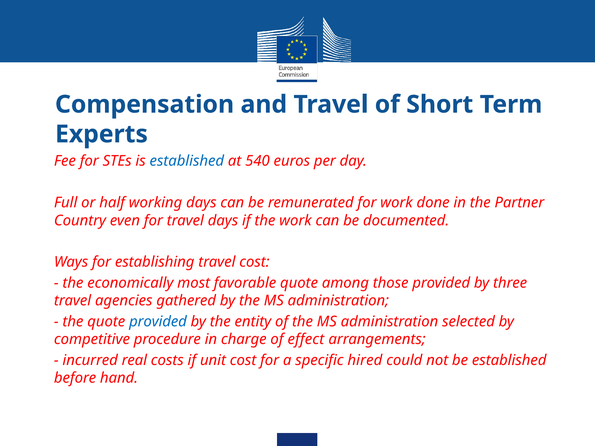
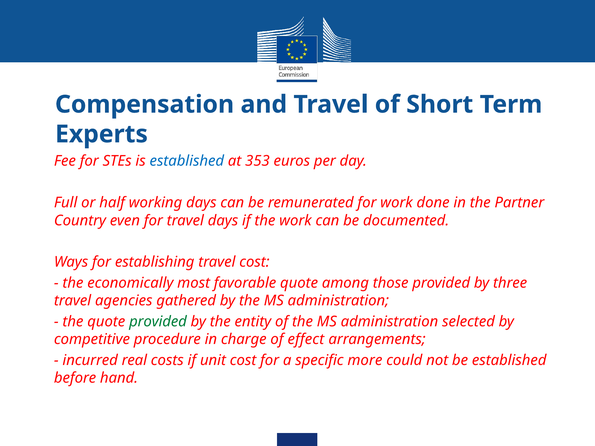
540: 540 -> 353 (257, 161)
provided colour: blue -> green (158, 322)
hired: hired -> more (365, 360)
